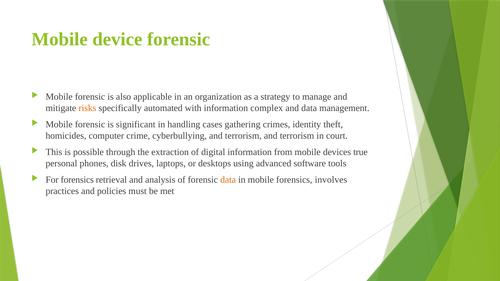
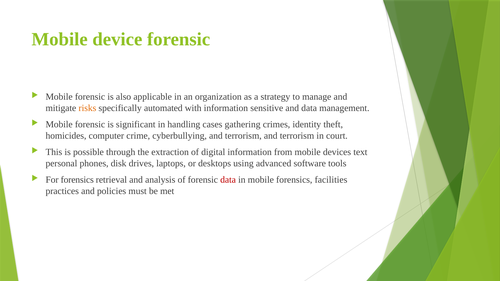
complex: complex -> sensitive (267, 108)
true: true -> text (360, 152)
data colour: orange -> red (228, 180)
involves: involves -> facilities (331, 180)
